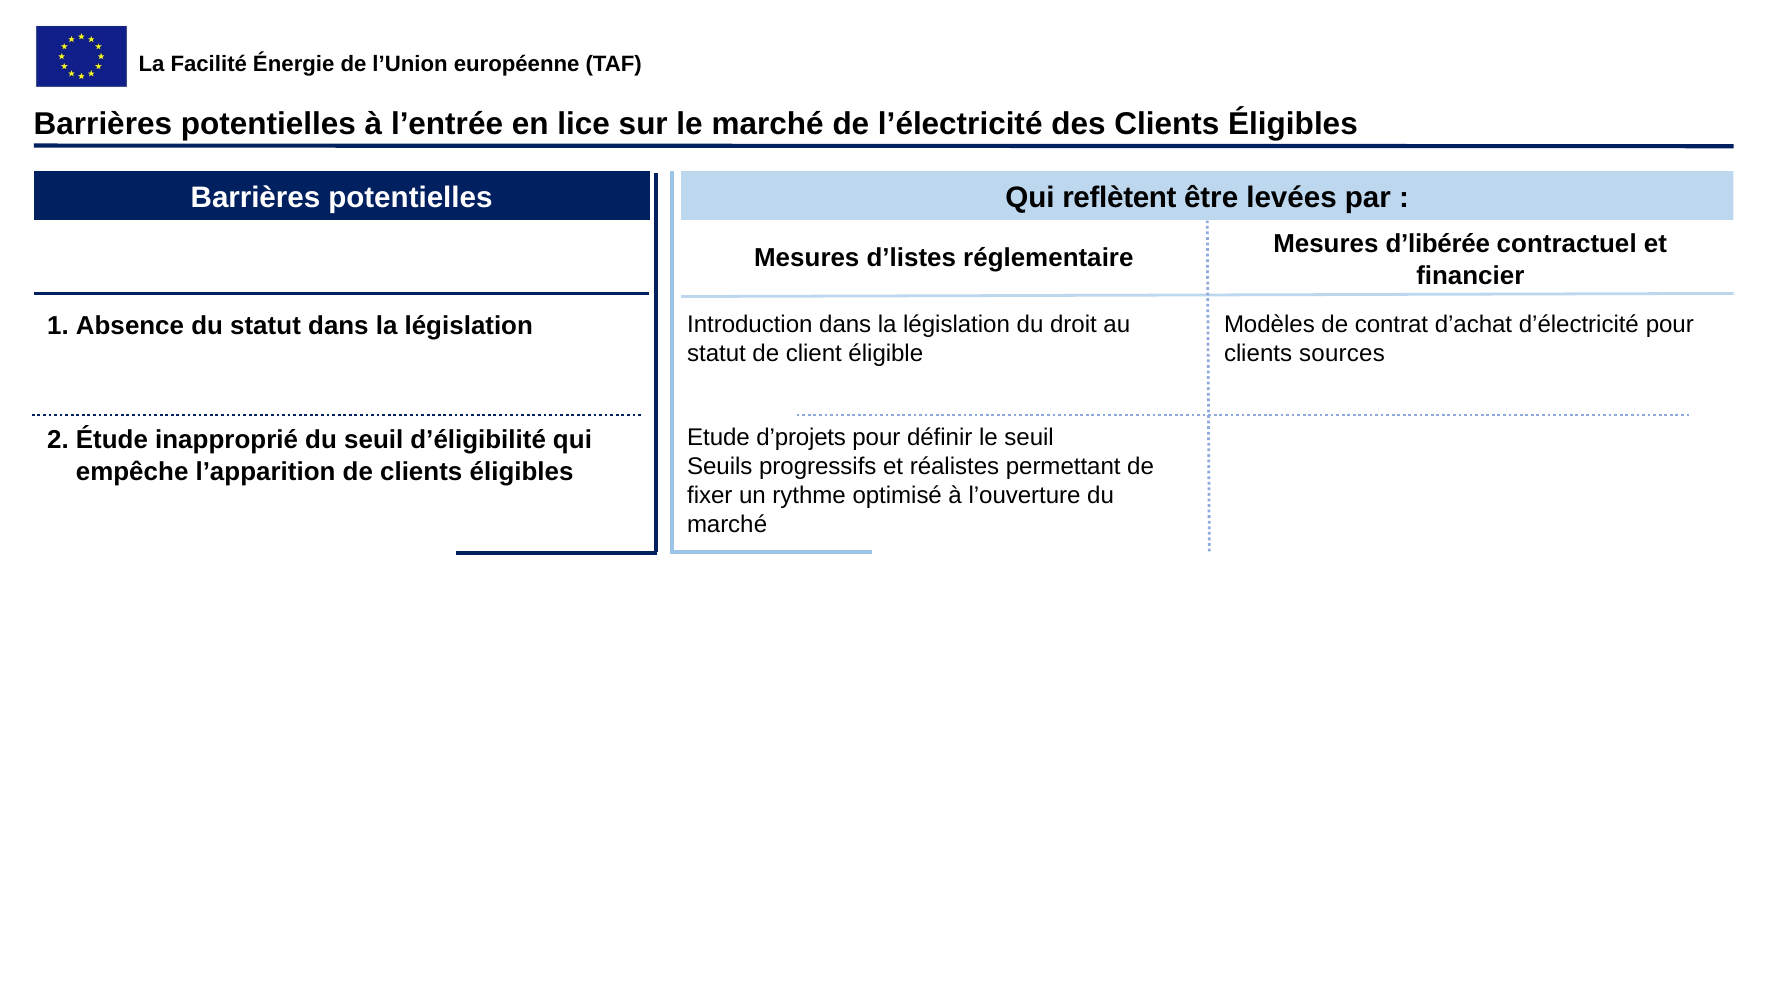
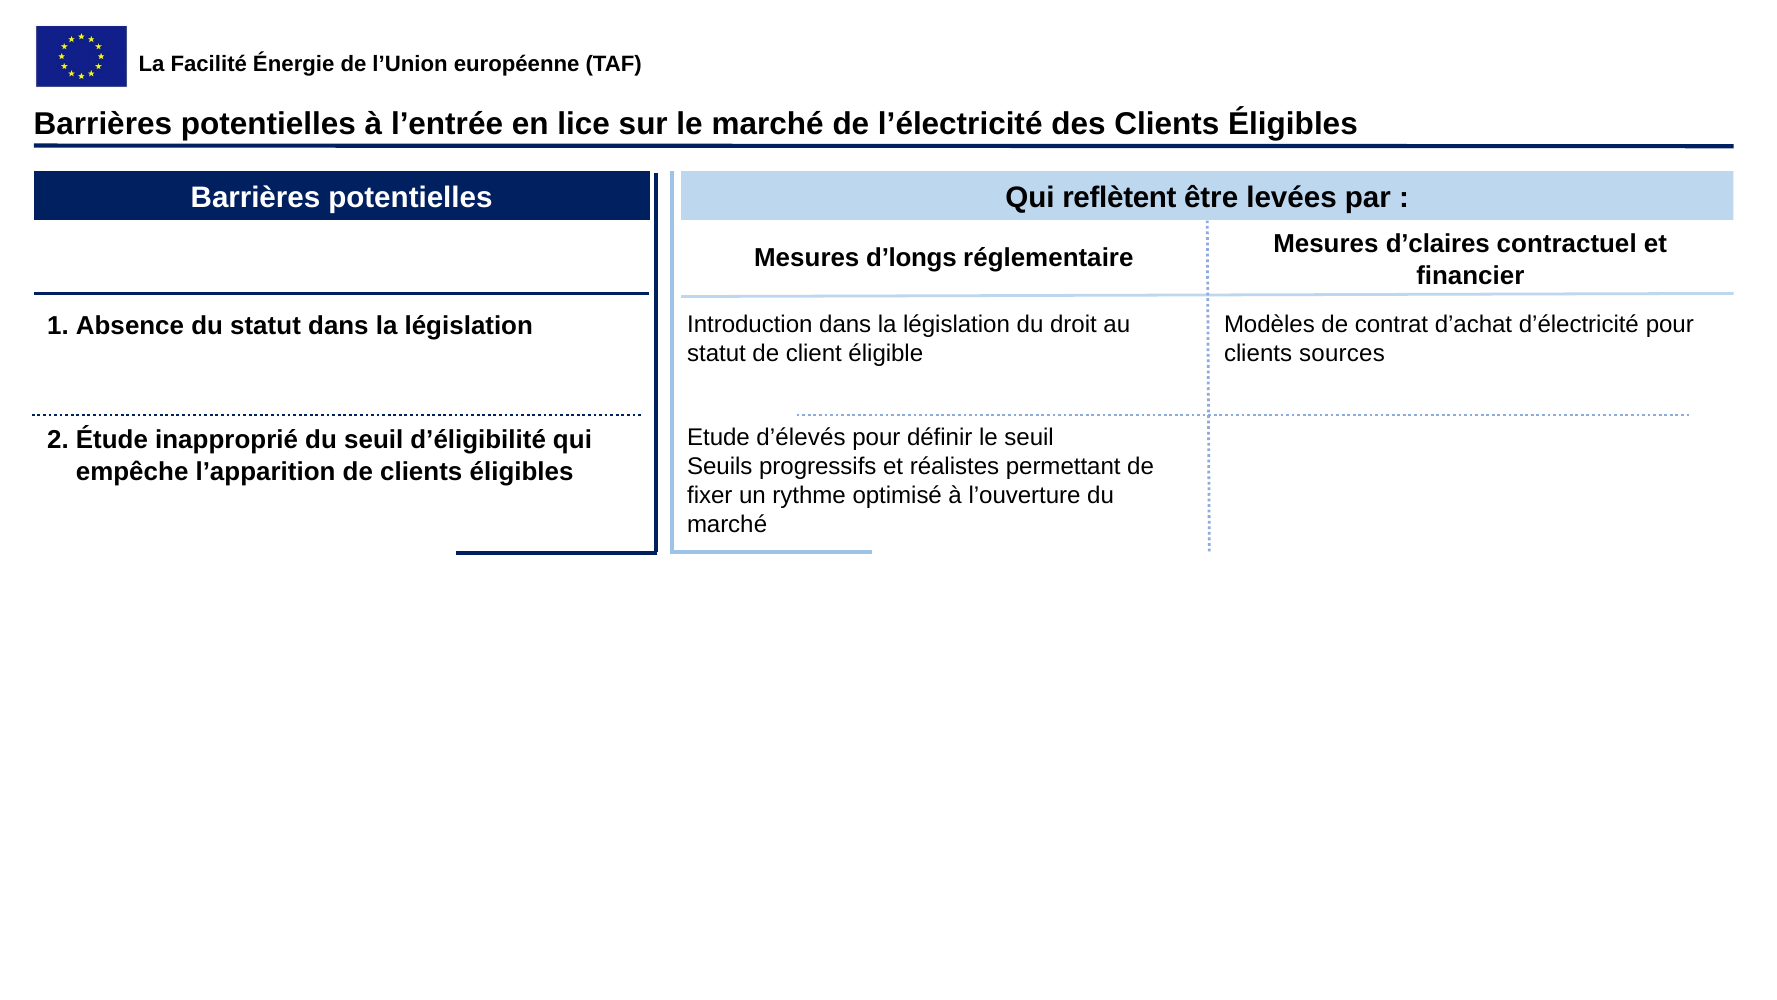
d’libérée: d’libérée -> d’claires (1438, 244)
d’listes: d’listes -> d’longs (911, 258)
d’projets: d’projets -> d’élevés (801, 438)
